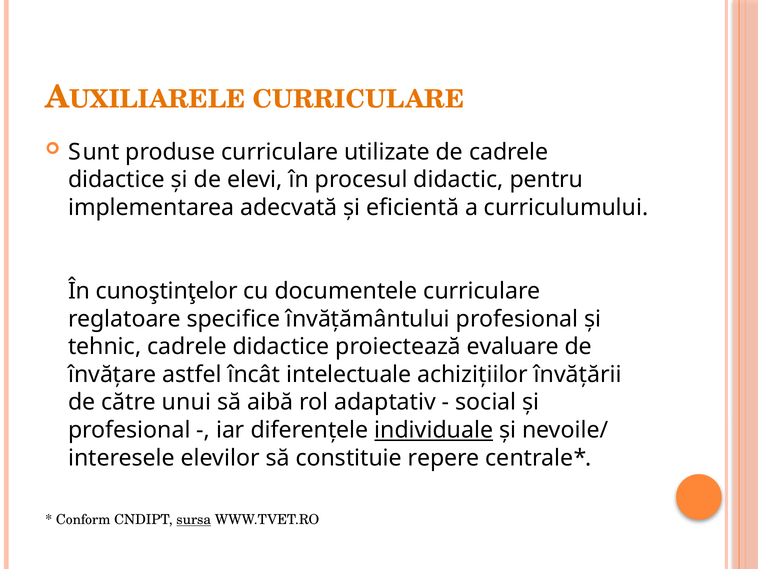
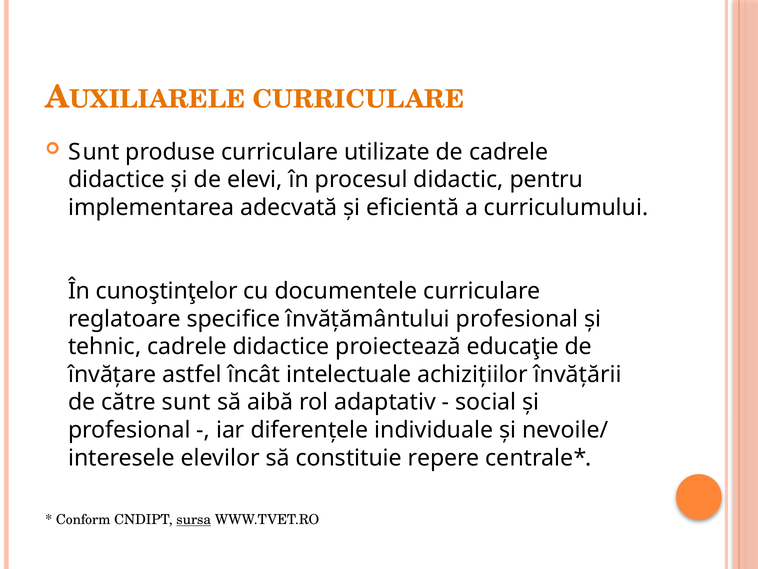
evaluare: evaluare -> educaţie (513, 346)
către unui: unui -> sunt (186, 402)
individuale underline: present -> none (434, 430)
